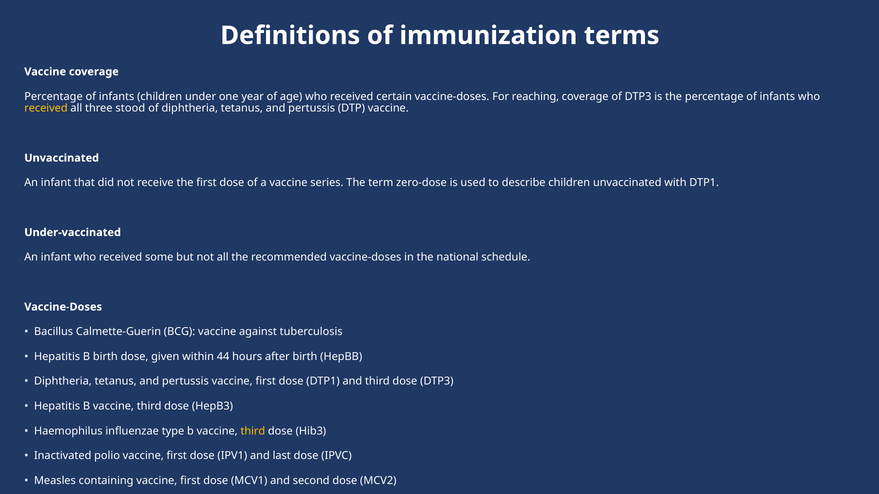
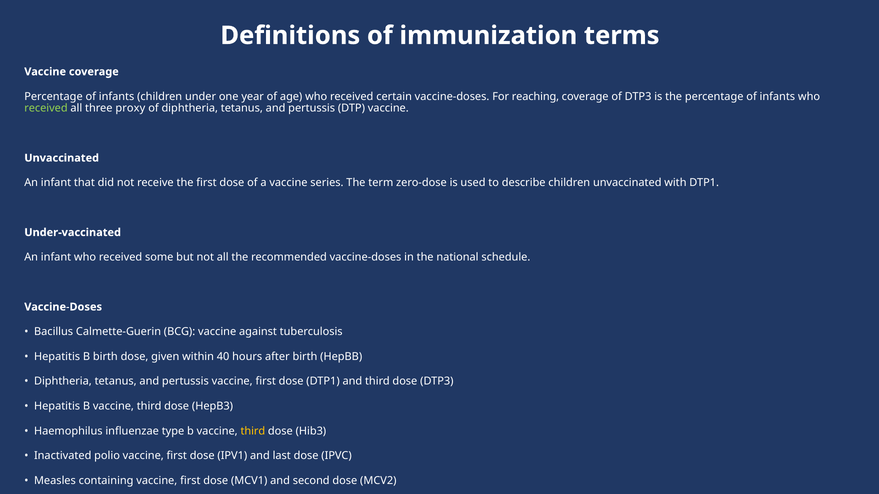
received colour: yellow -> light green (46, 108)
stood: stood -> proxy (130, 108)
44: 44 -> 40 (223, 357)
